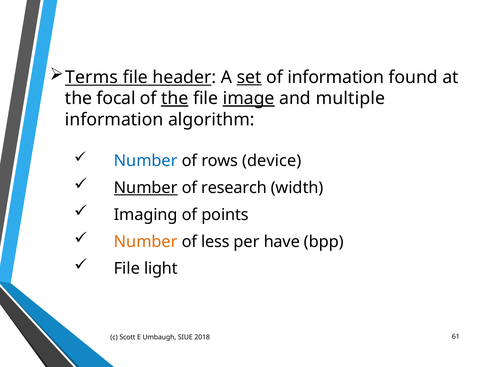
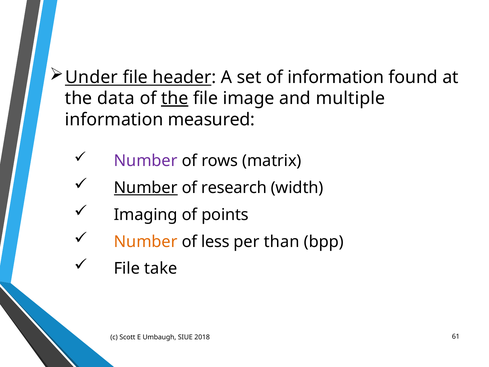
Terms: Terms -> Under (92, 77)
set underline: present -> none (249, 77)
focal: focal -> data (116, 98)
image underline: present -> none (249, 98)
algorithm: algorithm -> measured (211, 120)
Number colour: blue -> purple (146, 161)
device: device -> matrix (272, 161)
have: have -> than (282, 241)
light: light -> take (161, 268)
